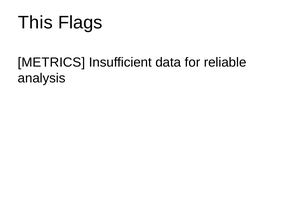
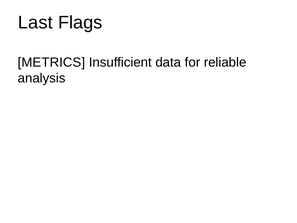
This: This -> Last (35, 23)
